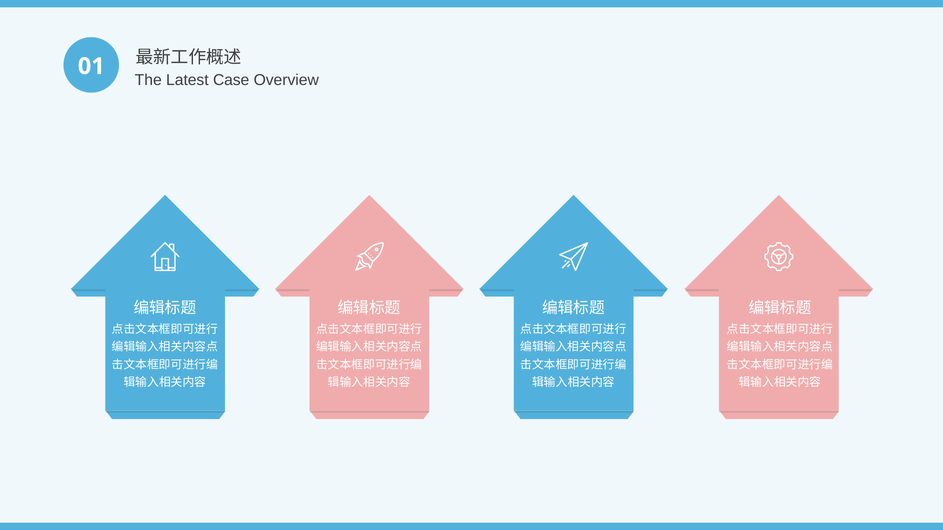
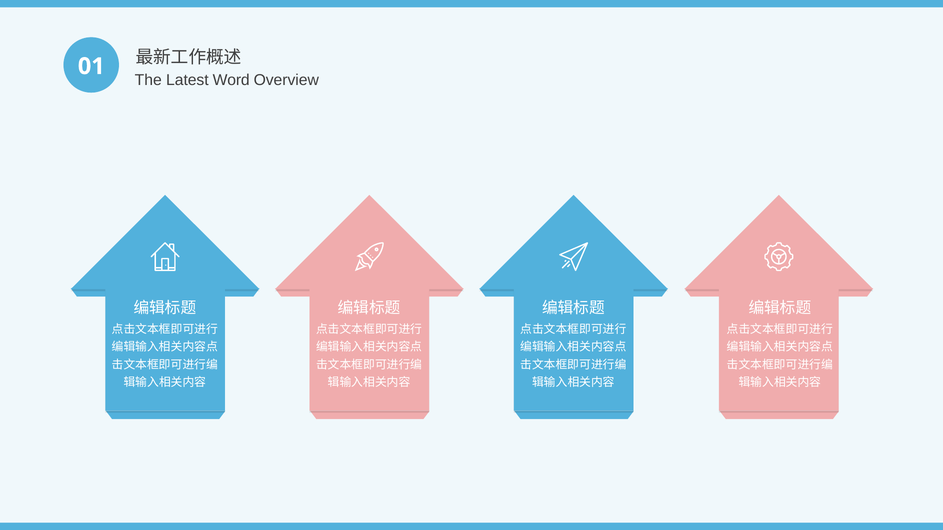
Case: Case -> Word (231, 80)
